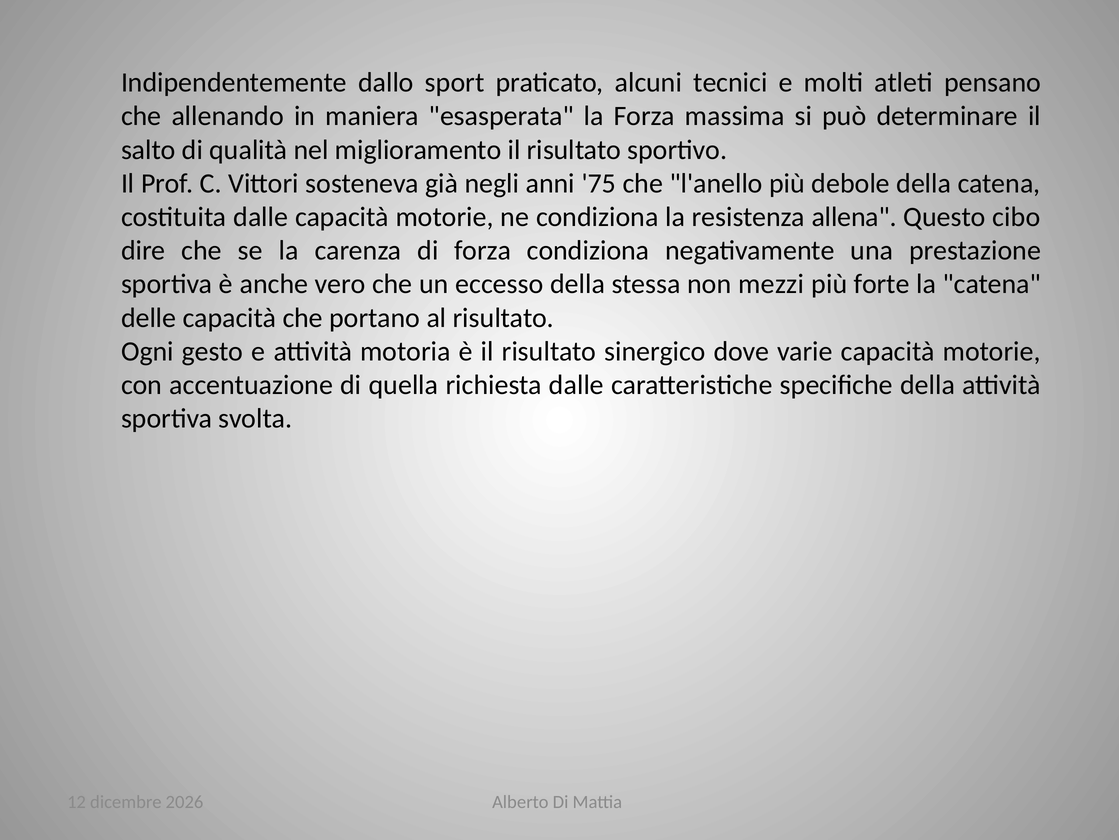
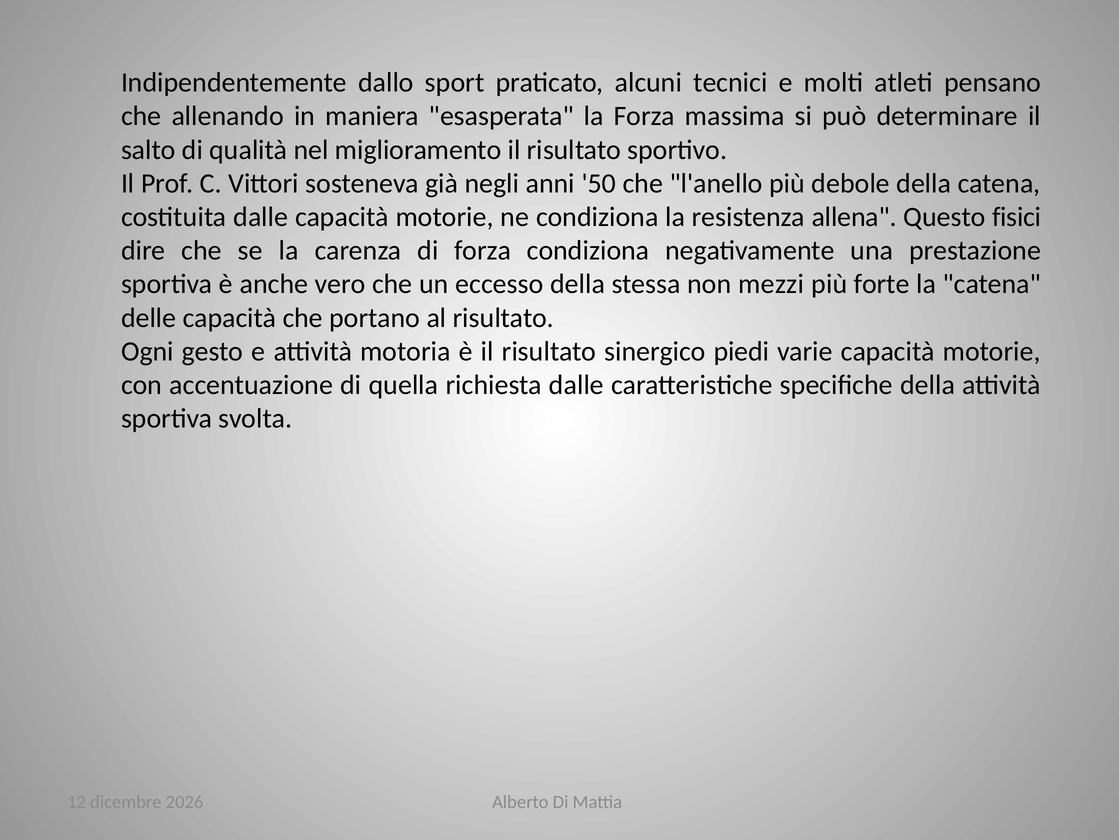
75: 75 -> 50 (599, 183)
cibo: cibo -> fisici (1017, 217)
dove: dove -> piedi (741, 351)
